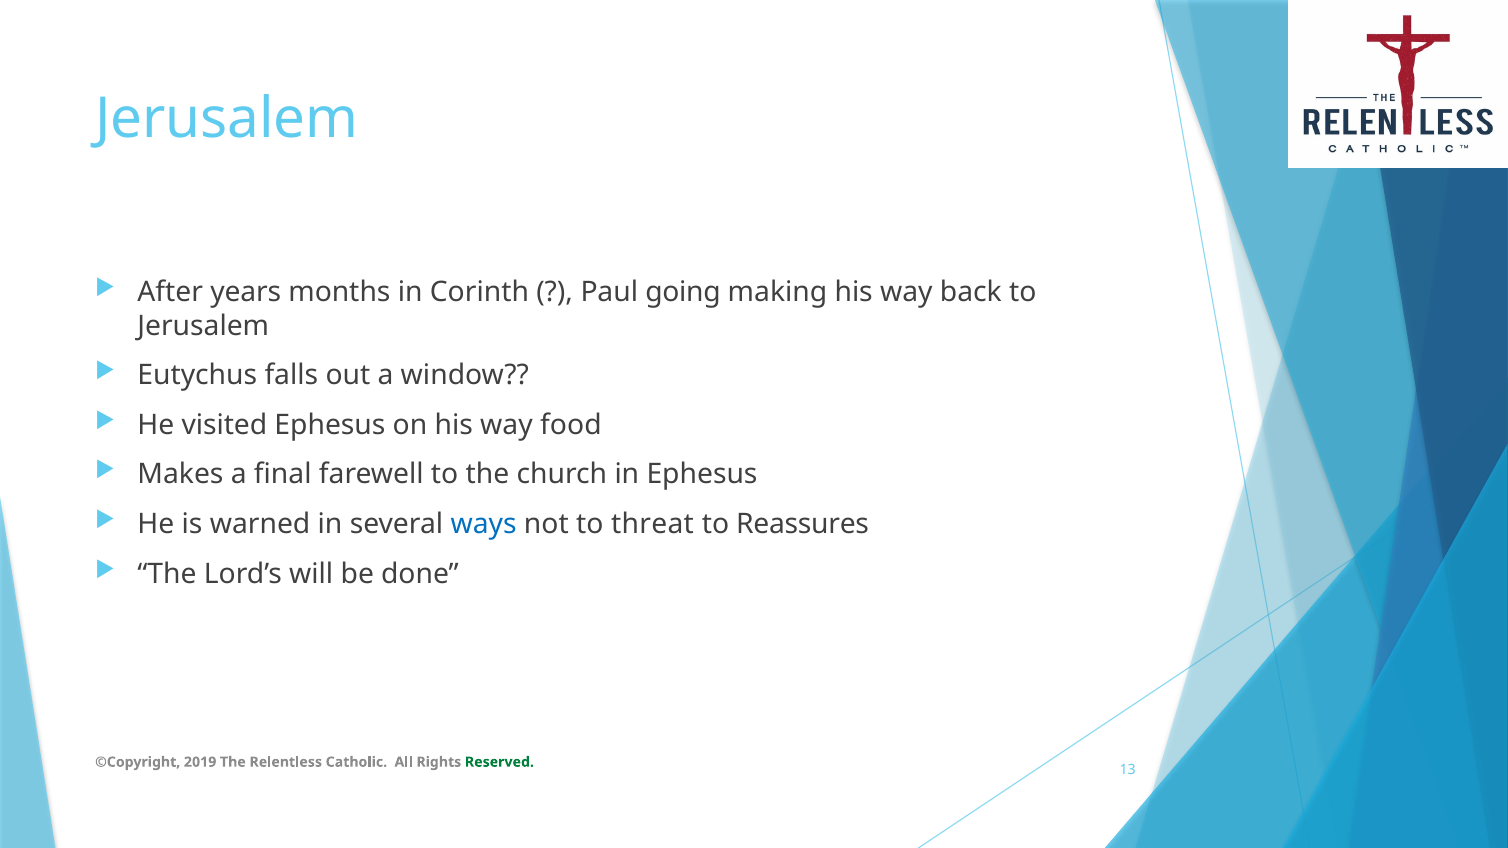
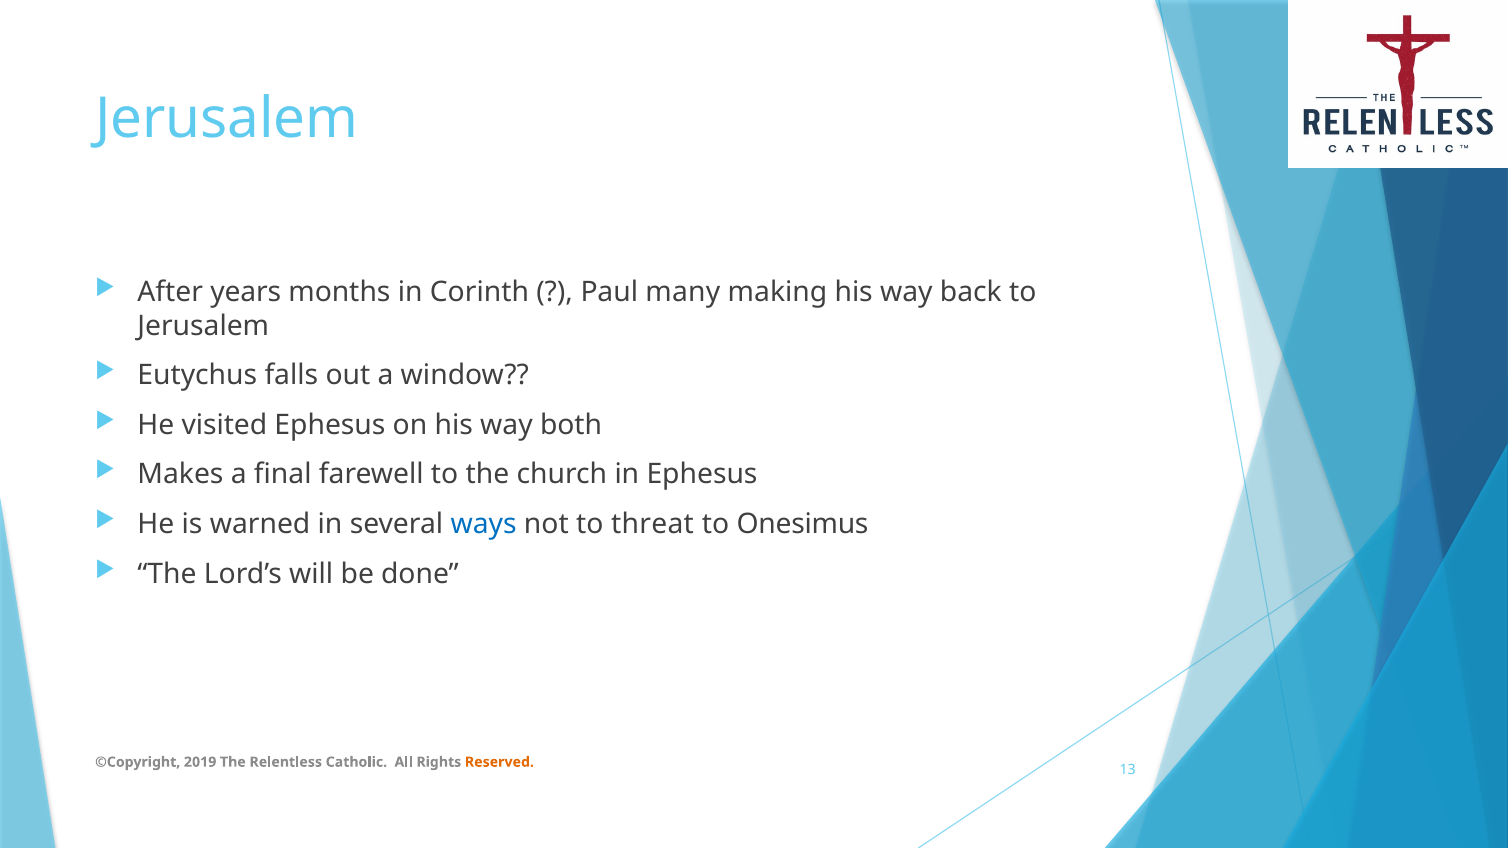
going: going -> many (683, 292)
food: food -> both (571, 425)
Reassures: Reassures -> Onesimus (803, 524)
Reserved colour: green -> orange (499, 762)
